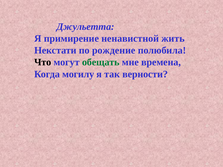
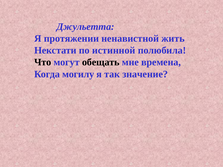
примирение: примирение -> протяжении (71, 39)
рождение: рождение -> истинной (114, 50)
обещать colour: green -> black (101, 62)
верности: верности -> значение (145, 74)
